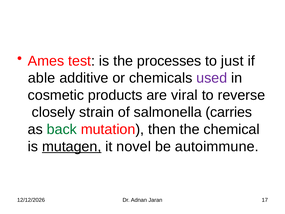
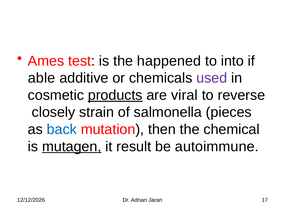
processes: processes -> happened (169, 61)
just: just -> into (232, 61)
products underline: none -> present (115, 95)
carries: carries -> pieces (229, 112)
back colour: green -> blue (62, 129)
novel: novel -> result (134, 146)
